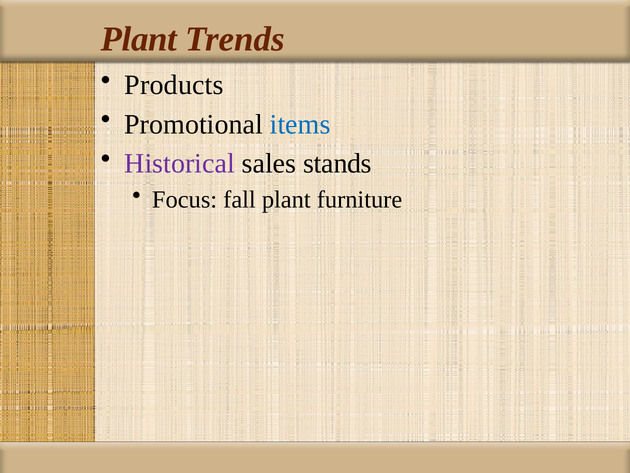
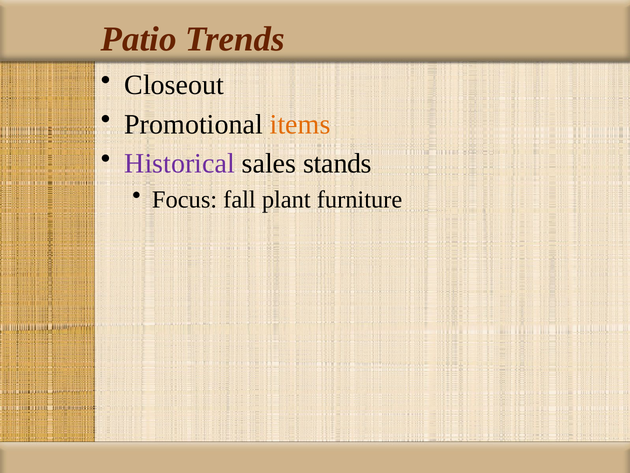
Plant: Plant -> Patio (139, 39)
Products: Products -> Closeout (174, 85)
items colour: blue -> orange (300, 124)
